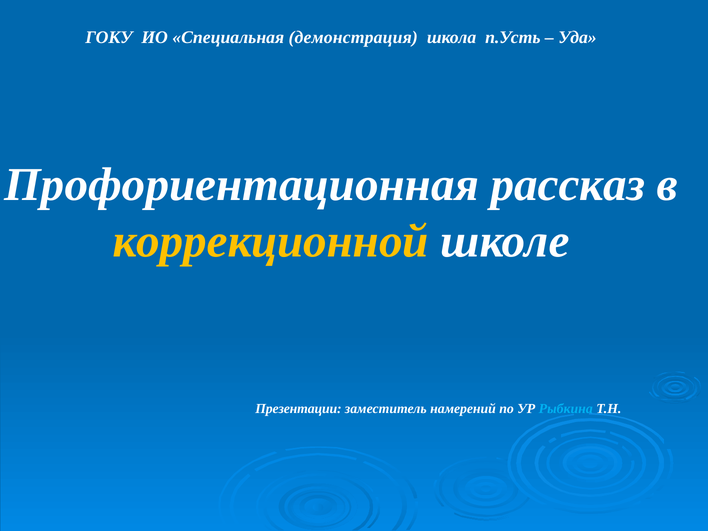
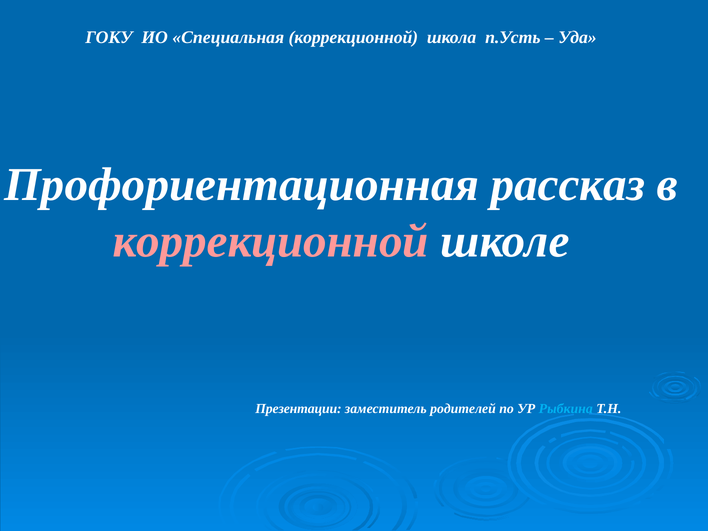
Специальная демонстрация: демонстрация -> коррекционной (353, 37)
коррекционной colour: yellow -> pink (271, 241)
намерений: намерений -> родителей (463, 409)
